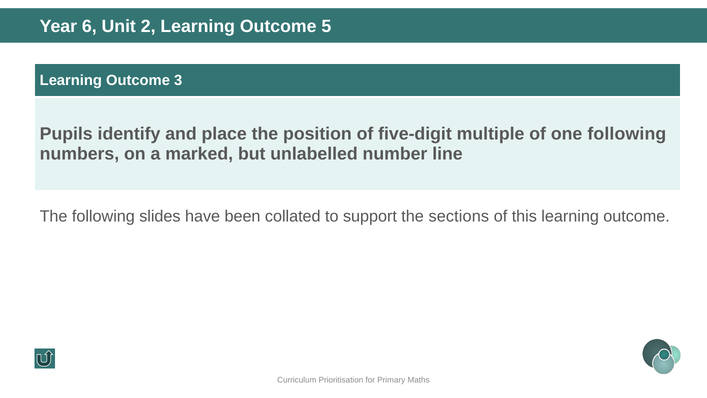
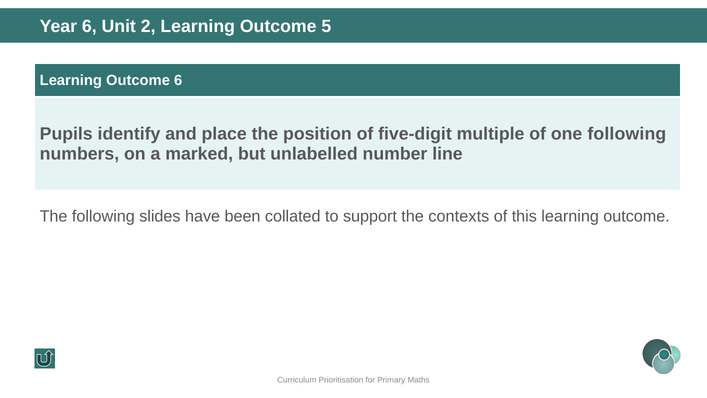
Outcome 3: 3 -> 6 (178, 81)
sections: sections -> contexts (459, 216)
